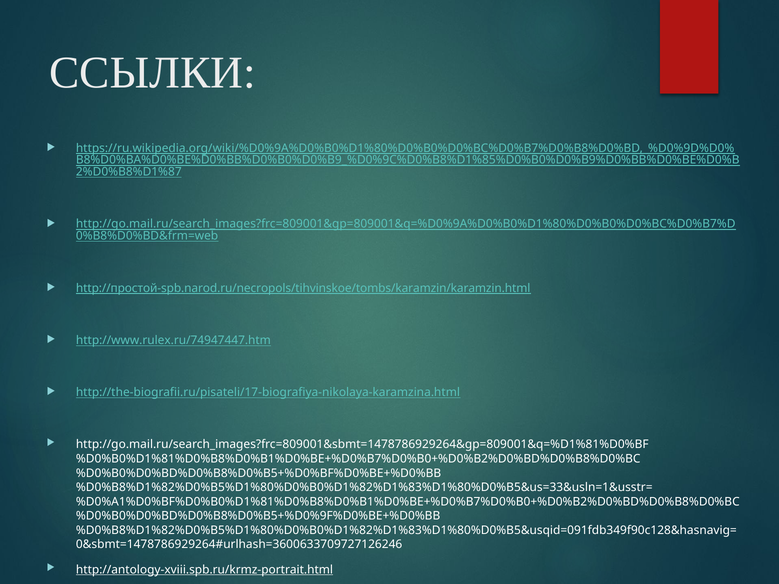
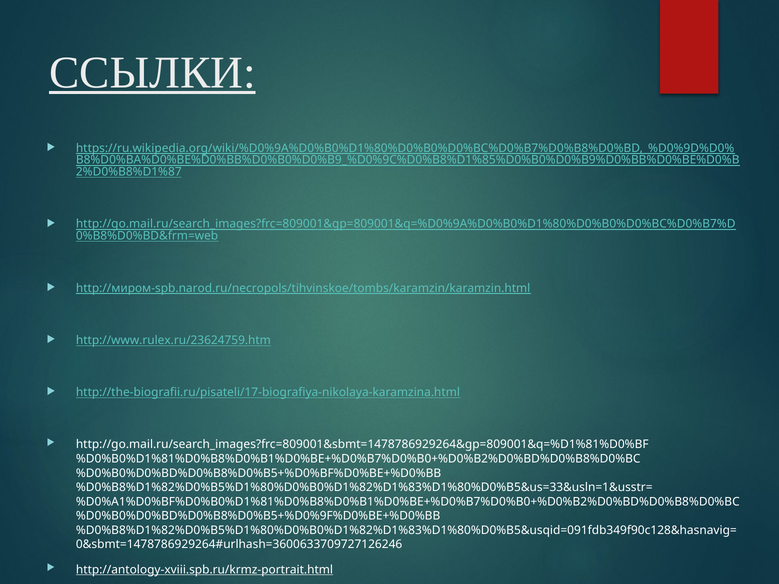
ССЫЛКИ underline: none -> present (152, 73)
http://простой-spb.narod.ru/necropols/tihvinskoe/tombs/karamzin/karamzin.html: http://простой-spb.narod.ru/necropols/tihvinskoe/tombs/karamzin/karamzin.html -> http://миром-spb.narod.ru/necropols/tihvinskoe/tombs/karamzin/karamzin.html (303, 288)
http://www.rulex.ru/74947447.htm: http://www.rulex.ru/74947447.htm -> http://www.rulex.ru/23624759.htm (173, 340)
